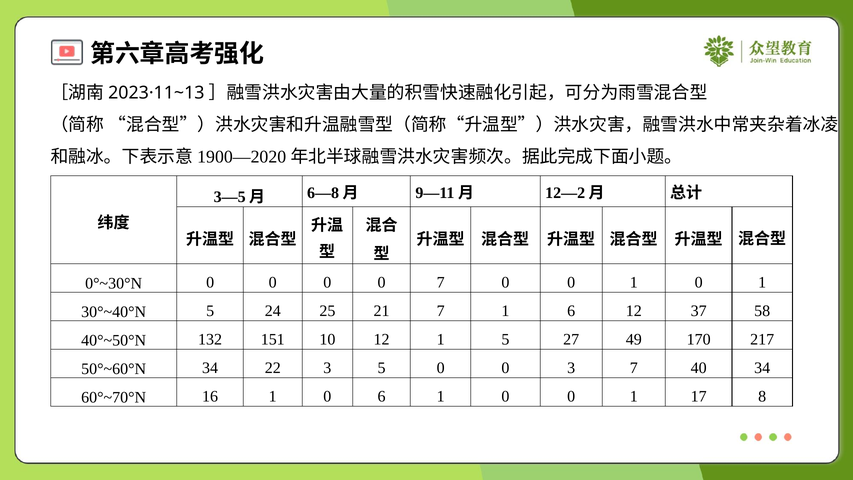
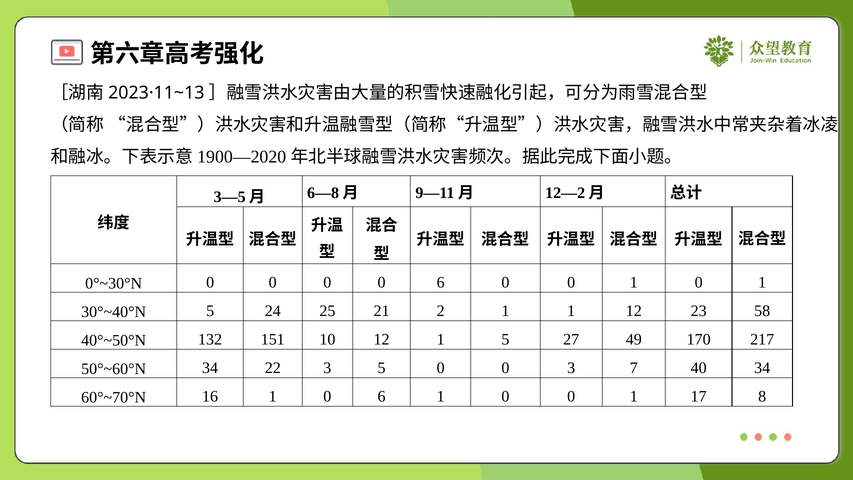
0 0 7: 7 -> 6 (441, 283)
21 7: 7 -> 2 (441, 311)
1 6: 6 -> 1 (571, 311)
37: 37 -> 23 (699, 311)
